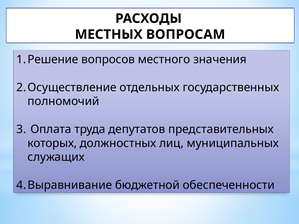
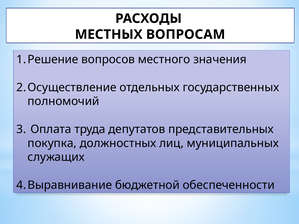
которых: которых -> покупка (52, 143)
